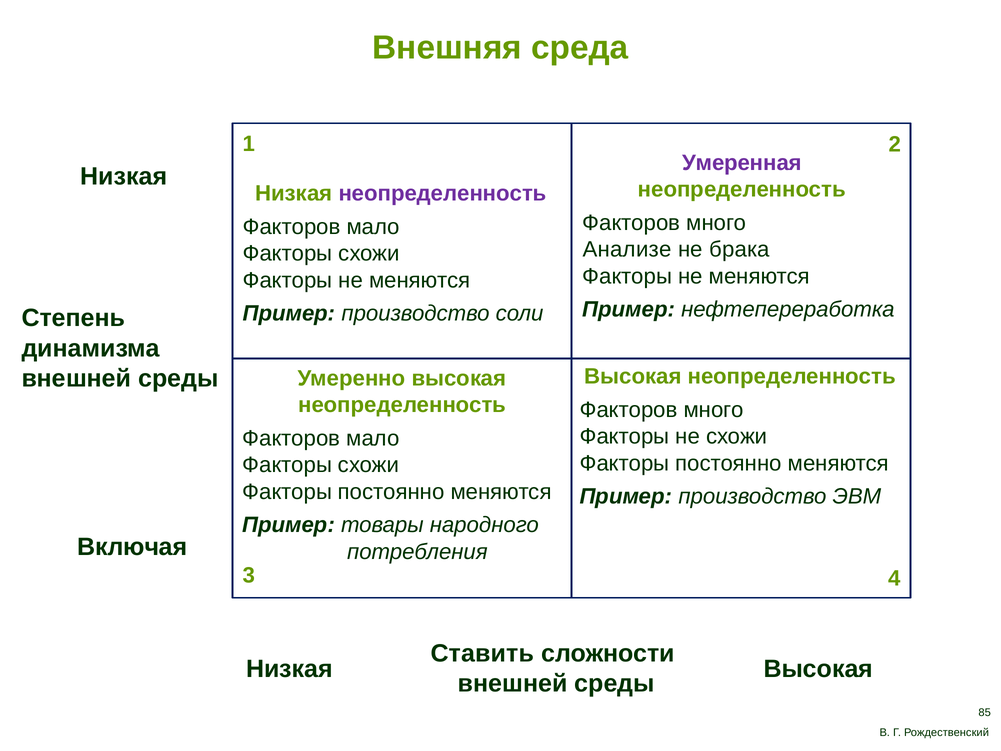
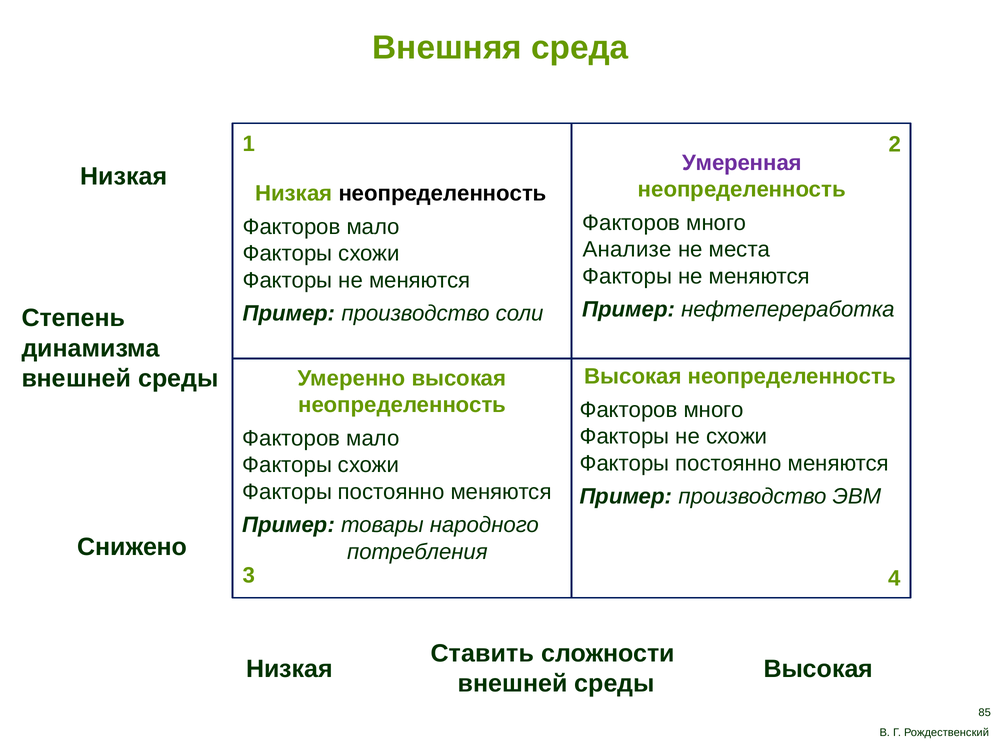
неопределенность colour: purple -> black (443, 193)
брака: брака -> места (739, 249)
Включая: Включая -> Снижено (132, 547)
